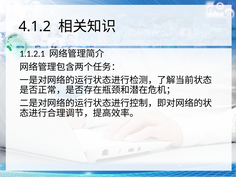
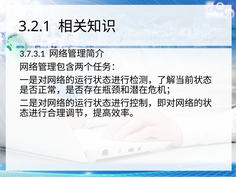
4.1.2: 4.1.2 -> 3.2.1 (35, 26)
1.1.2.1: 1.1.2.1 -> 3.7.3.1 (32, 54)
